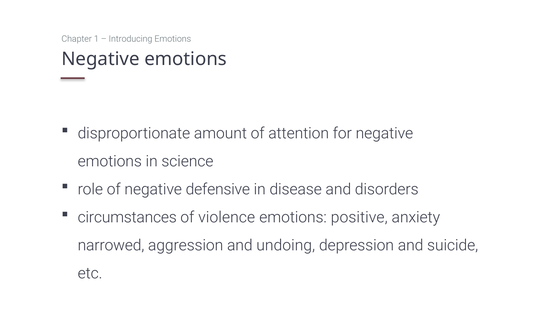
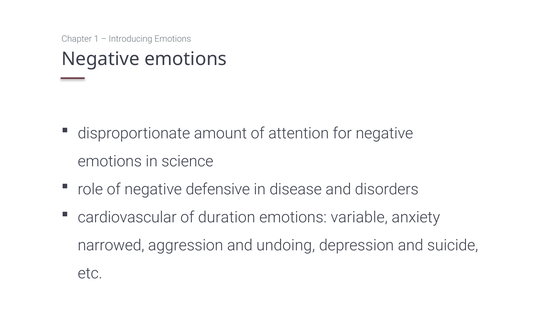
circumstances: circumstances -> cardiovascular (127, 217)
violence: violence -> duration (227, 217)
positive: positive -> variable (359, 217)
